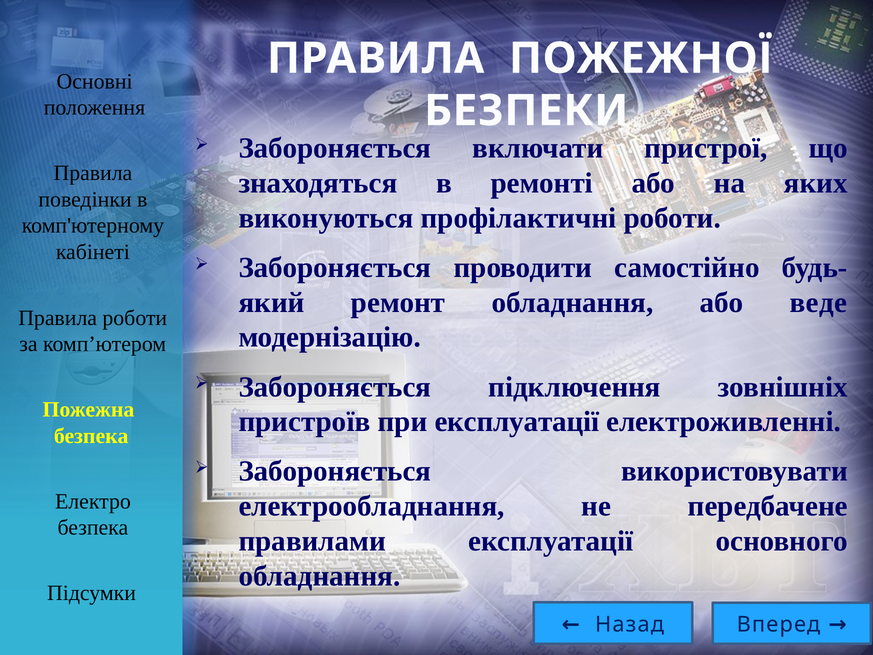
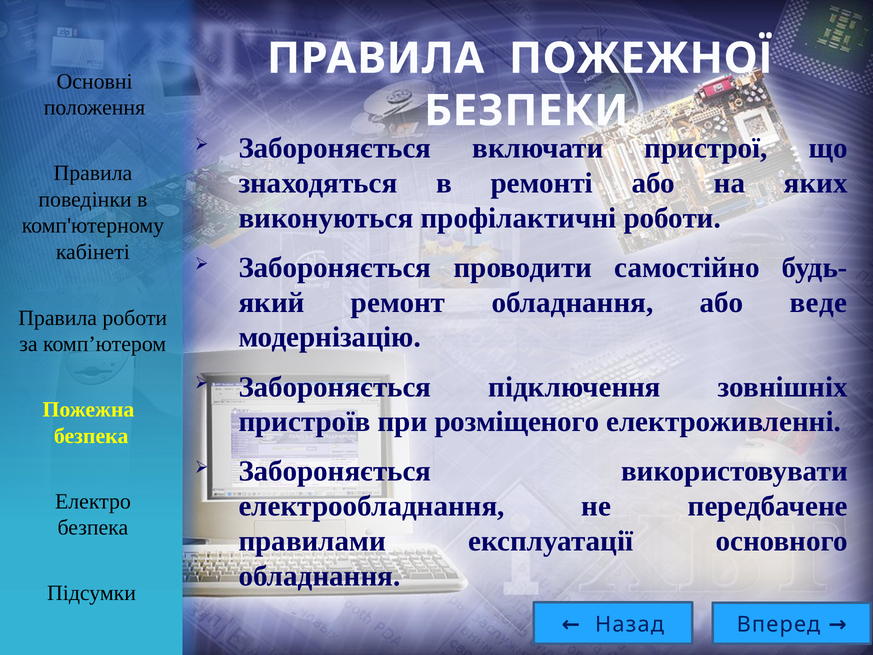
при експлуатації: експлуатації -> розміщеного (517, 422)
